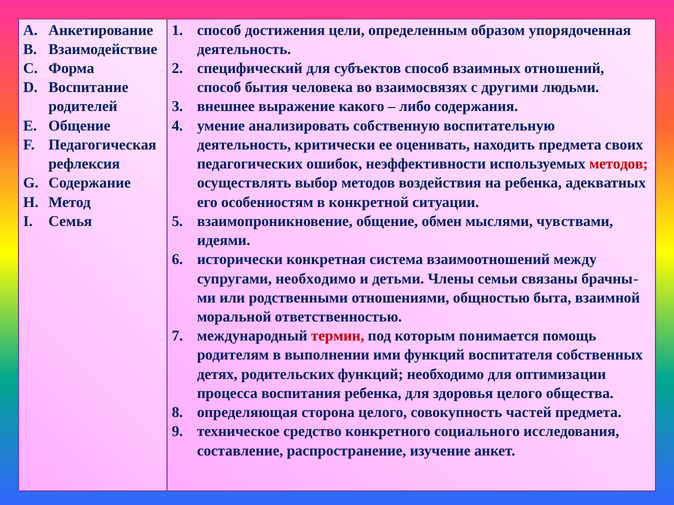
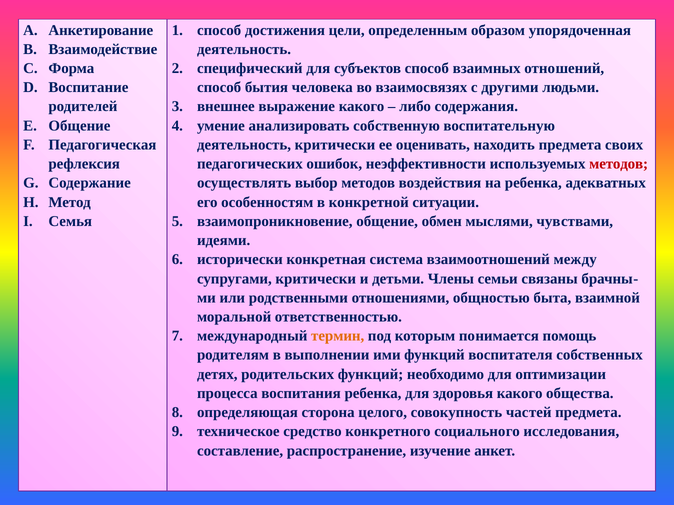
супругами необходимо: необходимо -> критически (316, 279)
термин colour: red -> orange (338, 336)
здоровья целого: целого -> какого (520, 394)
